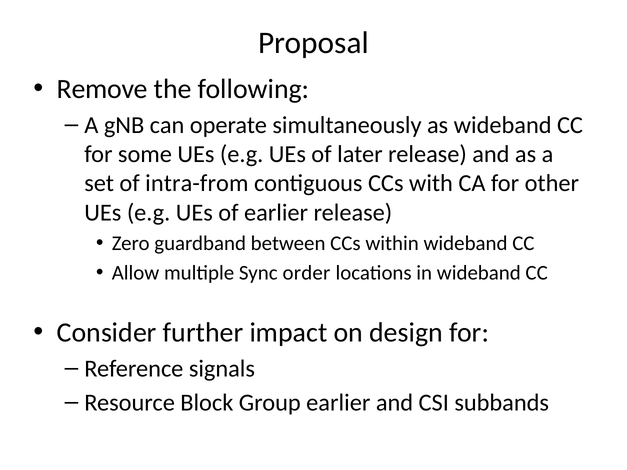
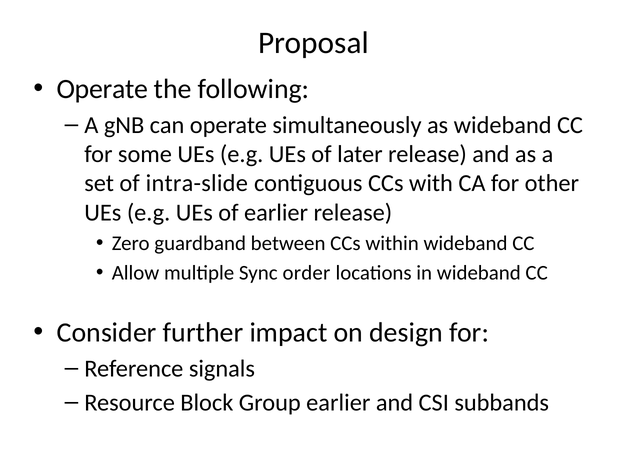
Remove: Remove -> Operate (102, 89)
intra-from: intra-from -> intra-slide (197, 183)
